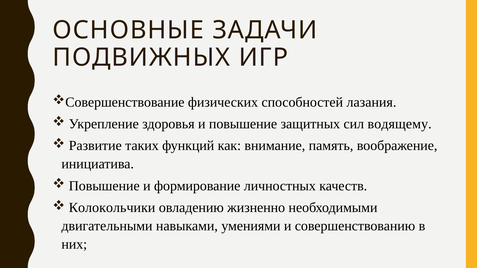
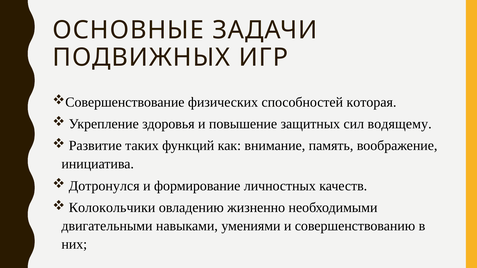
лазания: лазания -> которая (371, 102)
Повышение: Повышение -> Дотронулся (104, 186)
